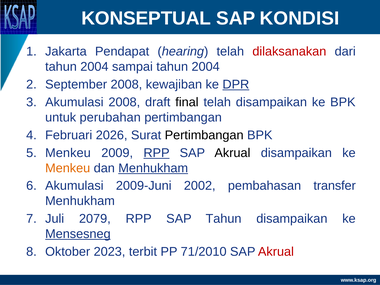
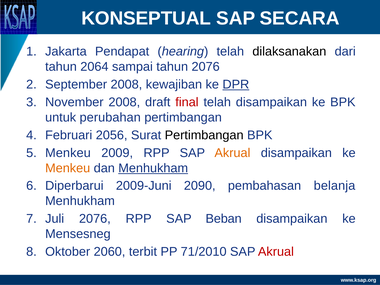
KONDISI: KONDISI -> SECARA (300, 18)
dilaksanakan colour: red -> black (289, 52)
2004: 2004 -> 2064 (94, 67)
sampai tahun 2004: 2004 -> 2076 (206, 67)
Akumulasi: Akumulasi -> November (74, 102)
final colour: black -> red (187, 102)
2026: 2026 -> 2056 (112, 135)
RPP underline: present -> none (156, 153)
Akrual colour: black -> orange (232, 153)
Akumulasi: Akumulasi -> Diperbarui (74, 186)
2002: 2002 -> 2090 (200, 186)
transfer: transfer -> belanja (335, 186)
Juli 2079: 2079 -> 2076 (95, 219)
SAP Tahun: Tahun -> Beban (224, 219)
Mensesneg underline: present -> none (78, 234)
2023: 2023 -> 2060 (110, 252)
